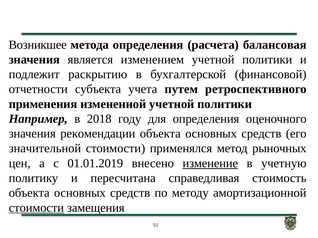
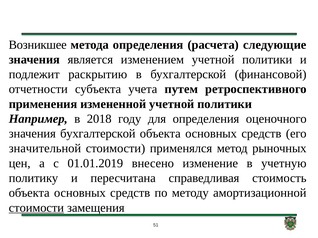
балансовая: балансовая -> следующие (275, 45)
значения рекомендации: рекомендации -> бухгалтерской (98, 134)
изменение underline: present -> none (210, 164)
